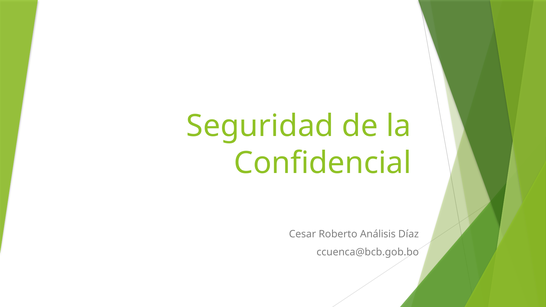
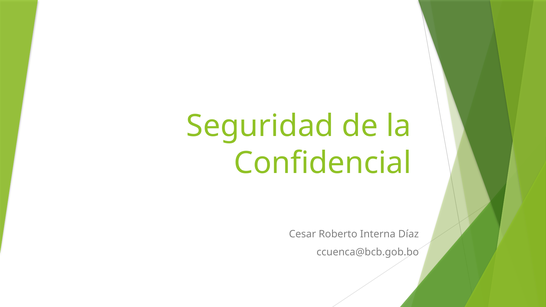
Análisis: Análisis -> Interna (378, 234)
